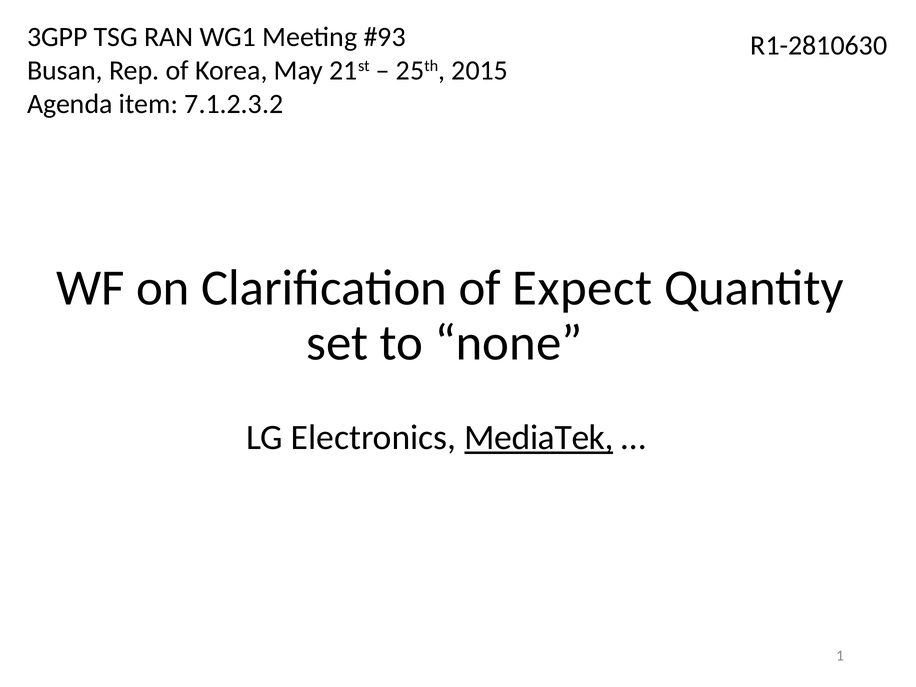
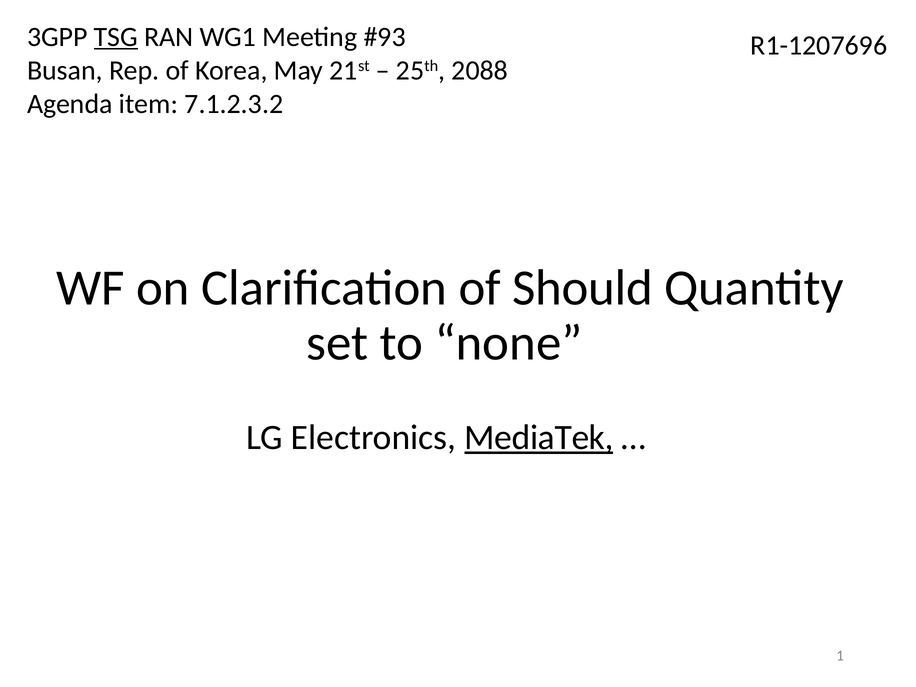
TSG underline: none -> present (116, 37)
R1-2810630: R1-2810630 -> R1-1207696 (819, 46)
2015: 2015 -> 2088 (480, 70)
Expect: Expect -> Should (583, 288)
